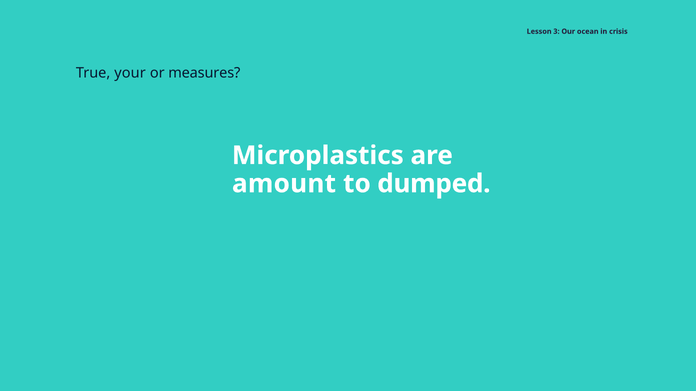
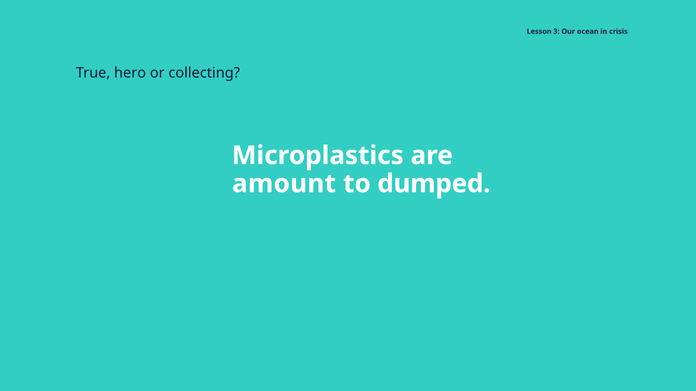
your: your -> hero (130, 73)
measures: measures -> collecting (204, 73)
